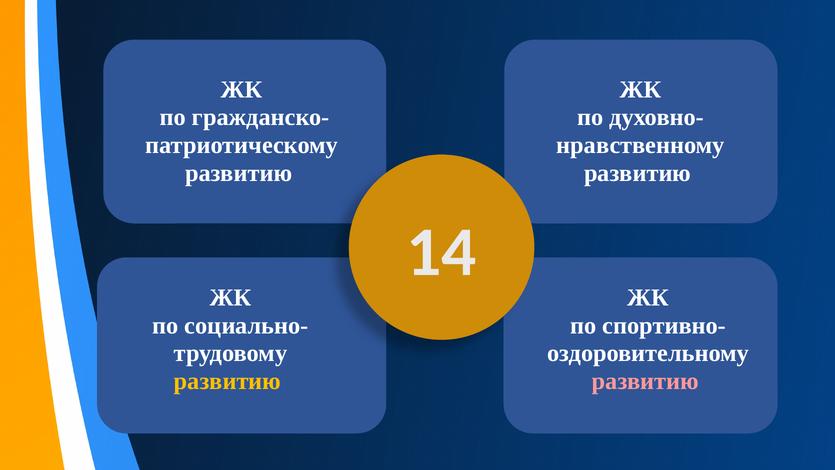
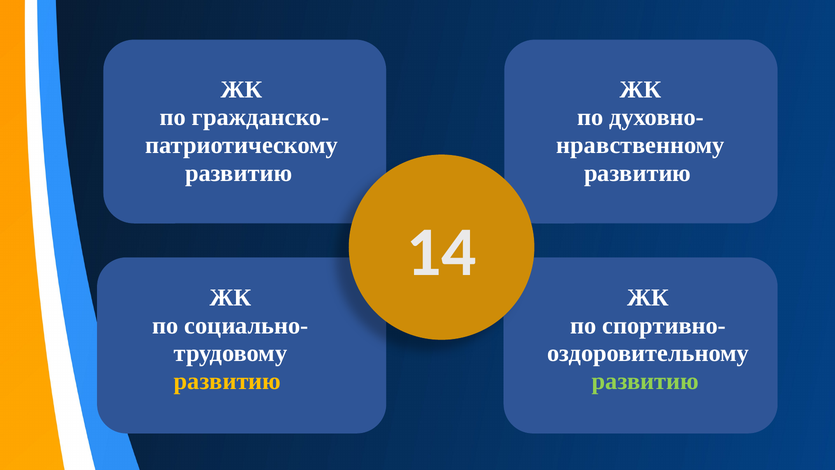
развитию colour: pink -> light green (645, 381)
